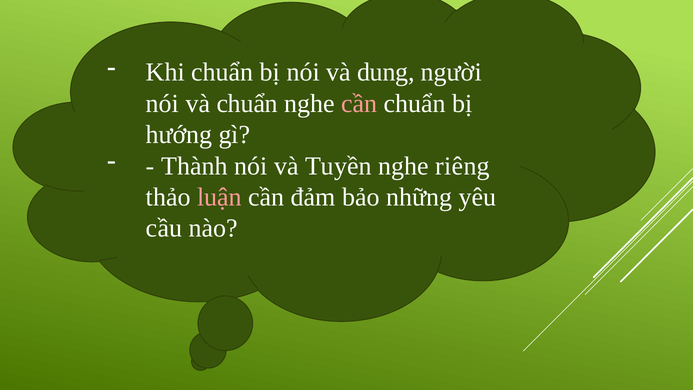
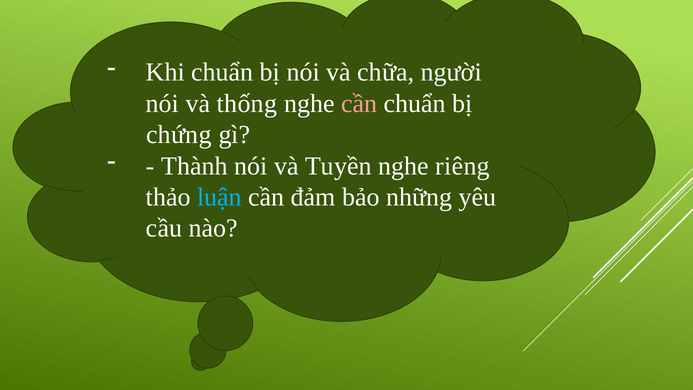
dung: dung -> chữa (386, 72)
và chuẩn: chuẩn -> thống (247, 104)
hướng: hướng -> chứng (179, 135)
luận colour: pink -> light blue (220, 197)
